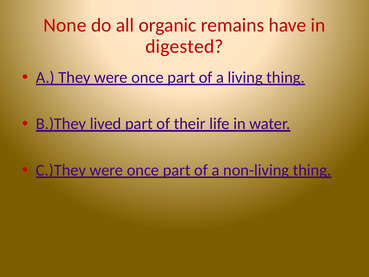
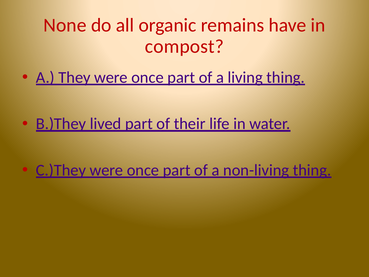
digested: digested -> compost (184, 46)
